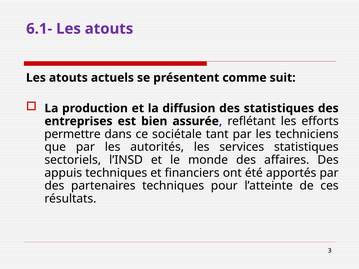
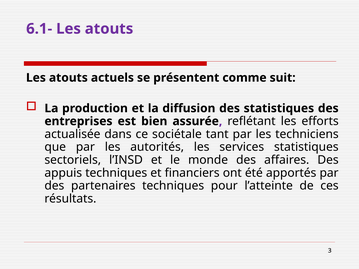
permettre: permettre -> actualisée (72, 134)
